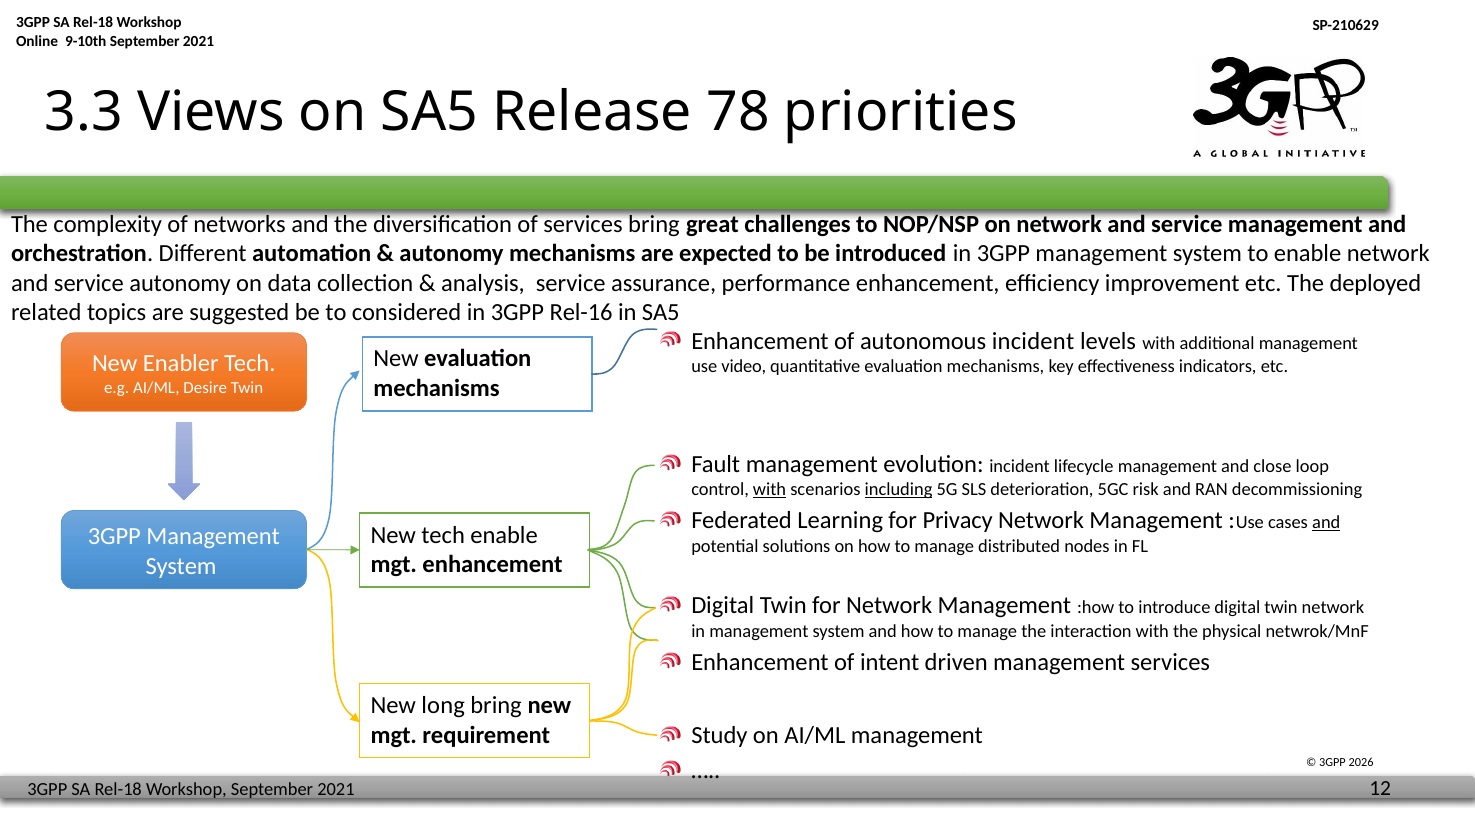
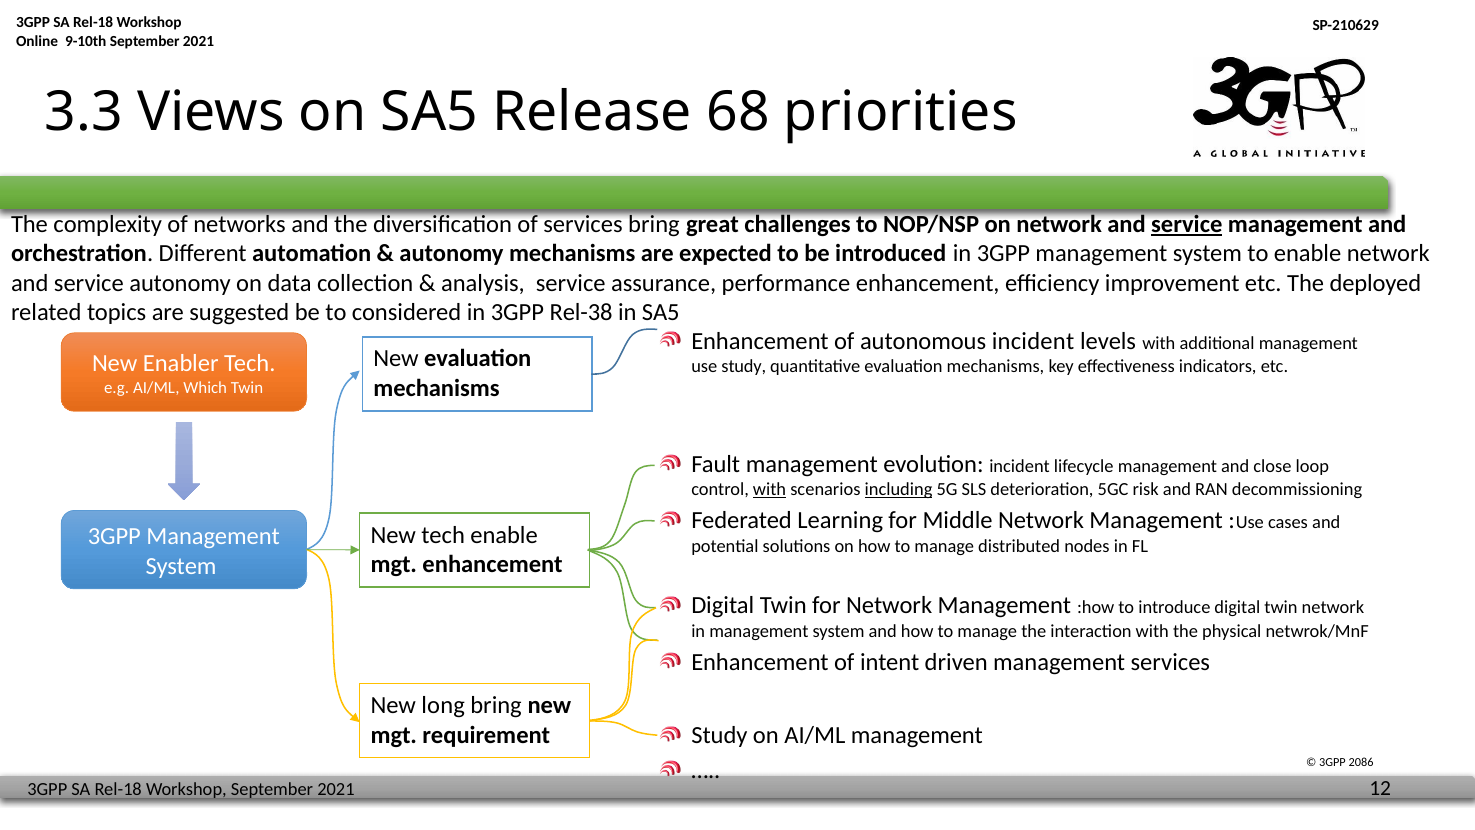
78: 78 -> 68 (738, 112)
service underline: none -> present (1187, 224)
Rel-16: Rel-16 -> Rel-38 (581, 313)
use video: video -> study (744, 366)
Desire: Desire -> Which (205, 388)
Privacy: Privacy -> Middle (958, 521)
and underline: present -> none (1326, 523)
2026: 2026 -> 2086 (1361, 762)
